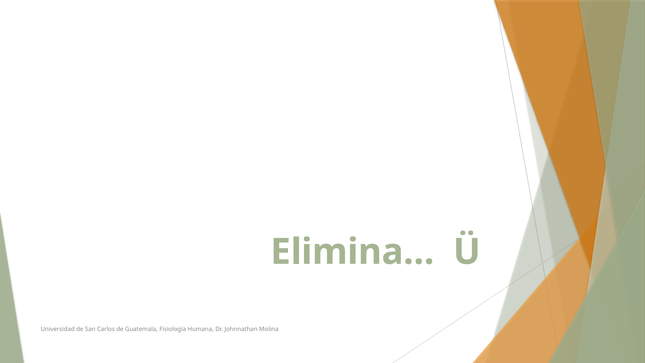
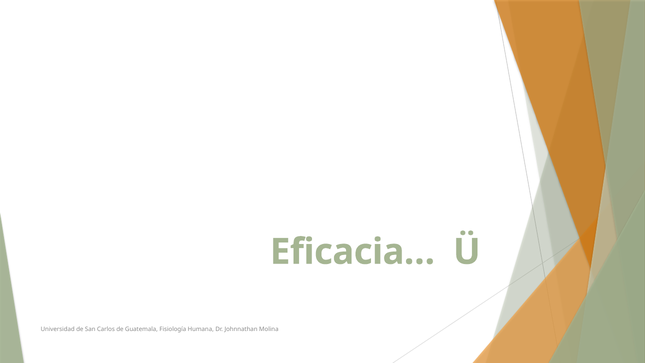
Elimina…: Elimina… -> Eficacia… (353, 252)
